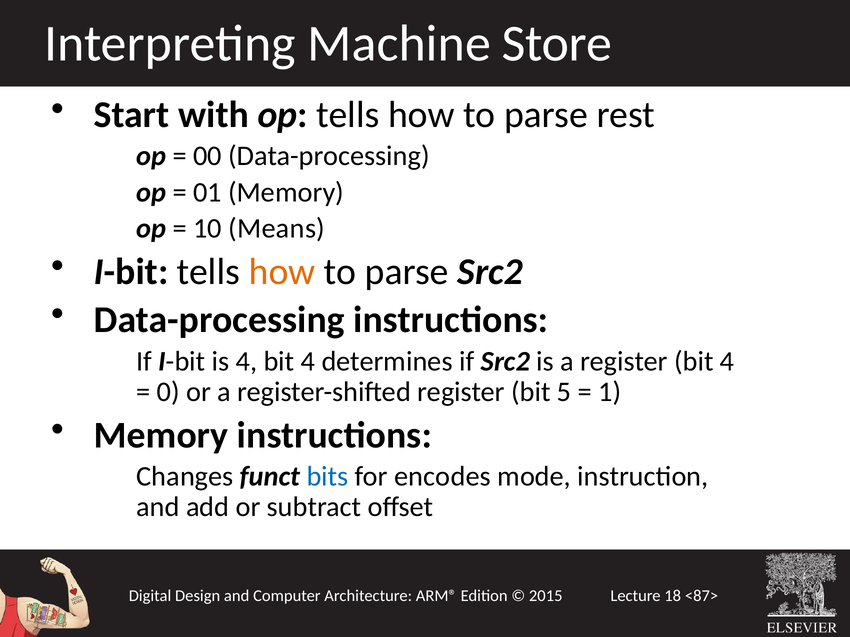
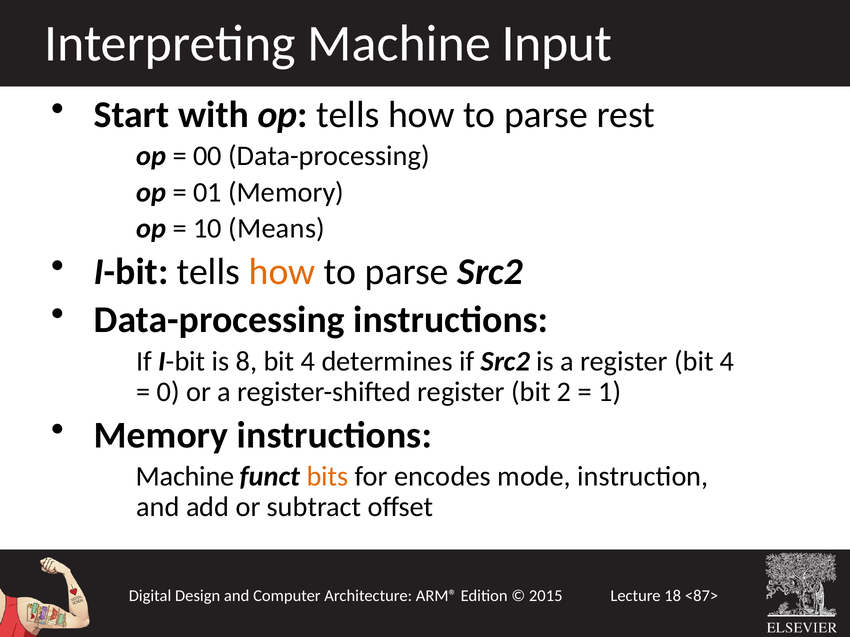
Store: Store -> Input (557, 44)
is 4: 4 -> 8 (246, 362)
5: 5 -> 2 (564, 392)
Changes: Changes -> Machine (185, 477)
bits colour: blue -> orange (327, 477)
